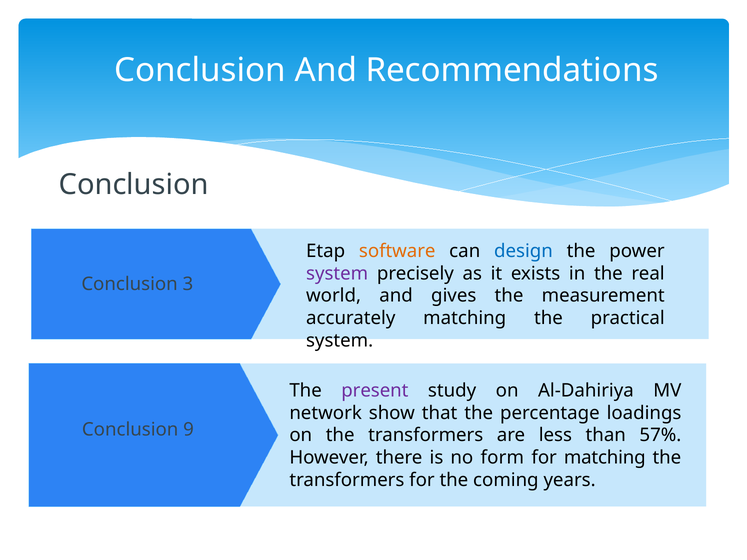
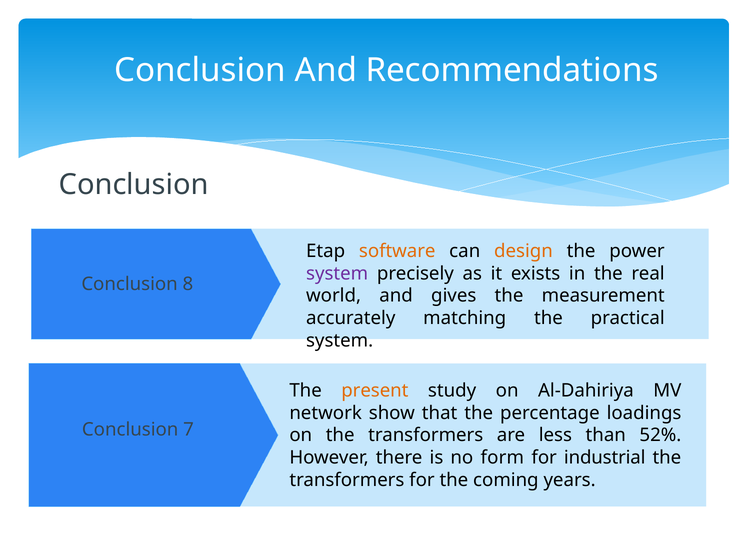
design colour: blue -> orange (523, 251)
3: 3 -> 8 (188, 284)
present colour: purple -> orange (375, 391)
9: 9 -> 7 (189, 430)
57%: 57% -> 52% (660, 436)
for matching: matching -> industrial (605, 458)
